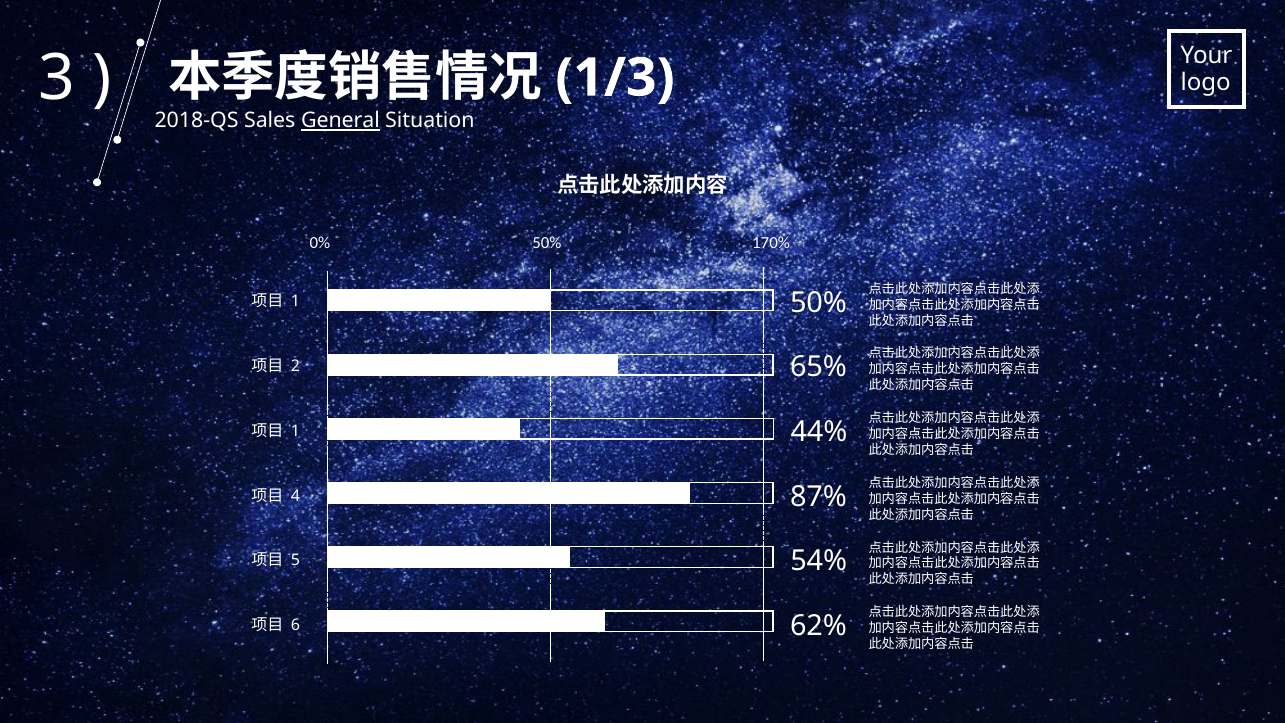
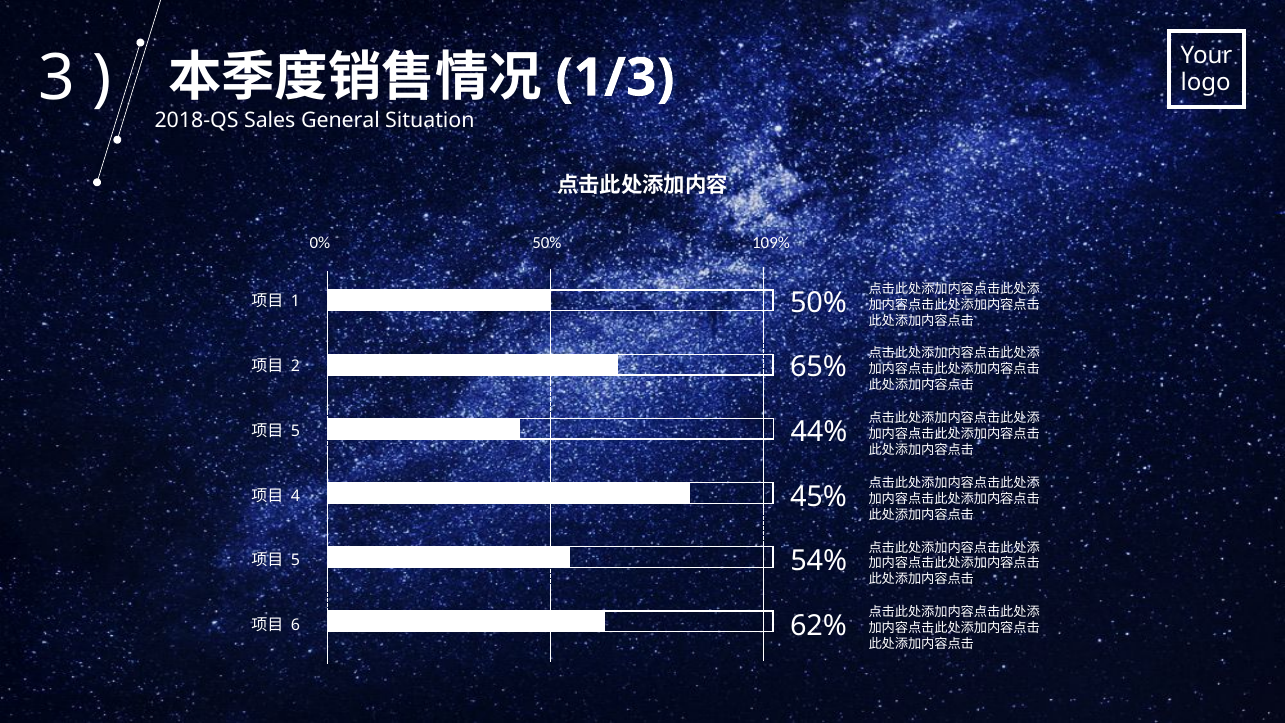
General underline: present -> none (340, 121)
170%: 170% -> 109% (771, 243)
1: 1 -> 5 (295, 431)
87%: 87% -> 45% (819, 496)
